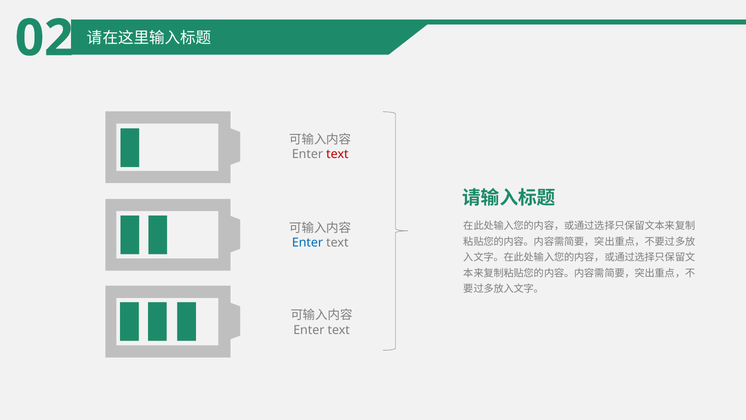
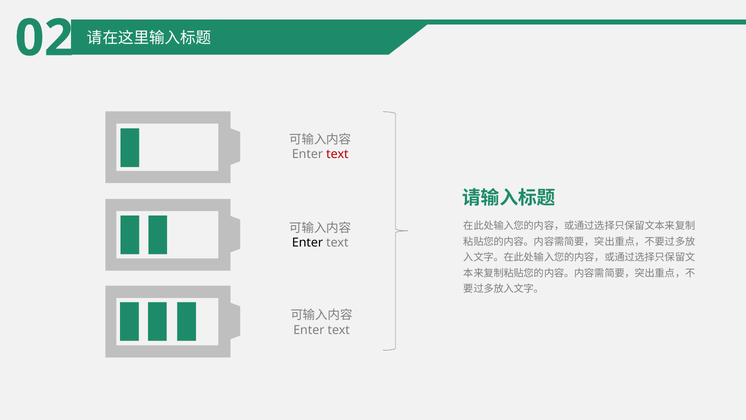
Enter colour: blue -> black (308, 243)
